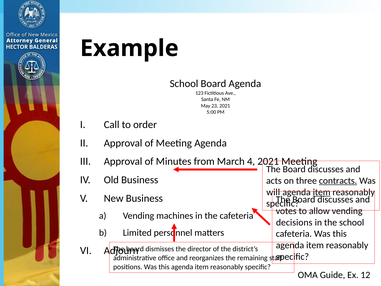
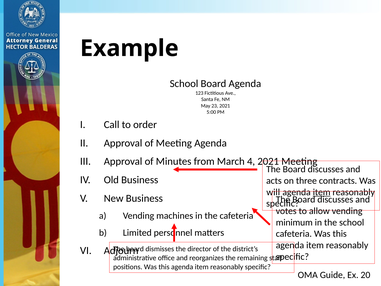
contracts underline: present -> none (338, 181)
decisions: decisions -> minimum (294, 222)
12: 12 -> 20 (365, 275)
